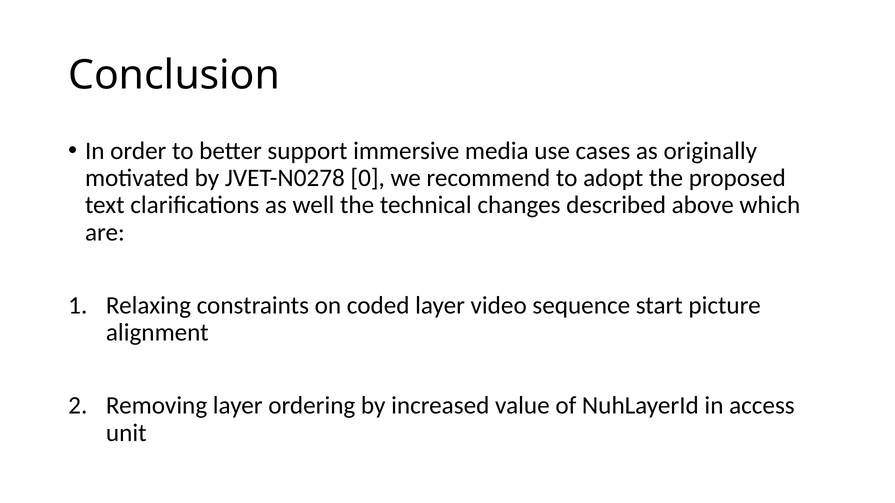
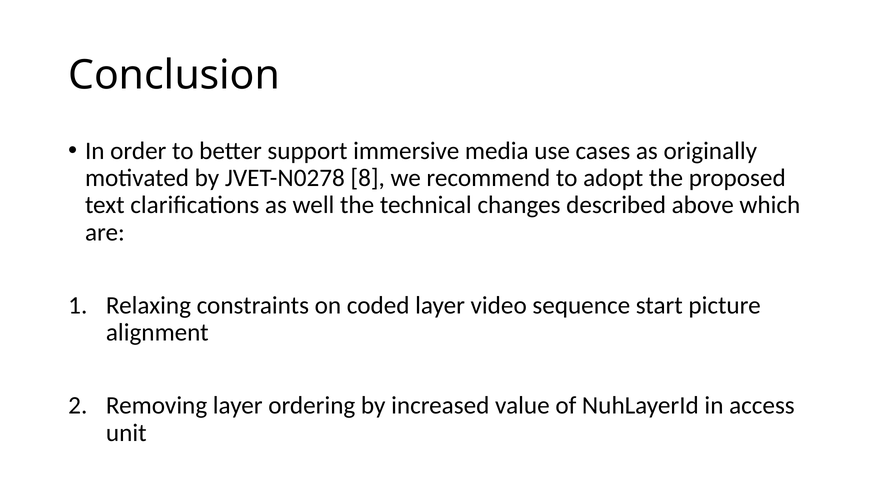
0: 0 -> 8 (368, 178)
